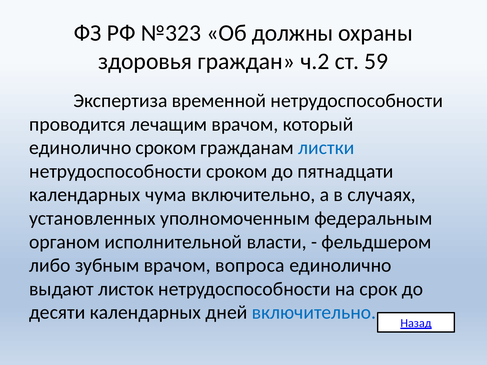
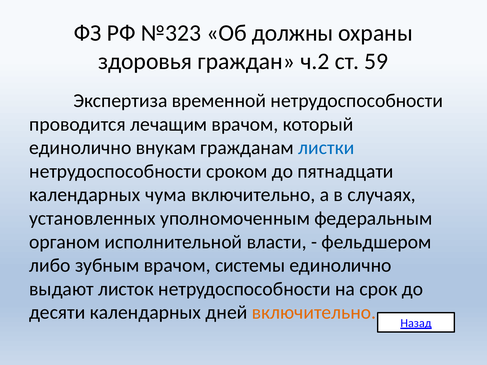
единолично сроком: сроком -> внукам (166, 148)
вопроса: вопроса -> системы (250, 266)
включительно colour: blue -> orange (314, 313)
